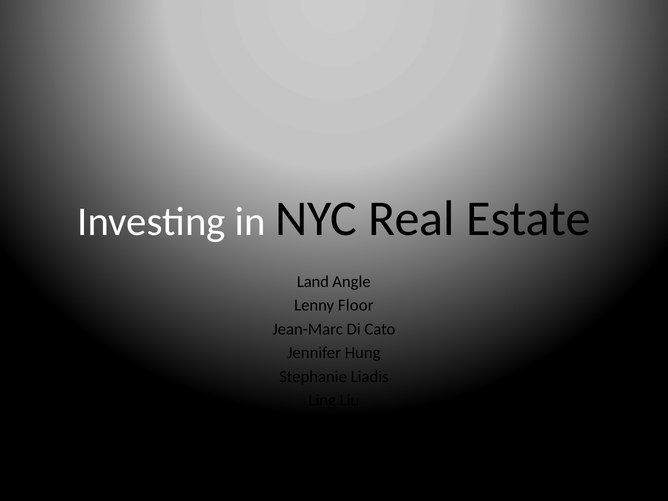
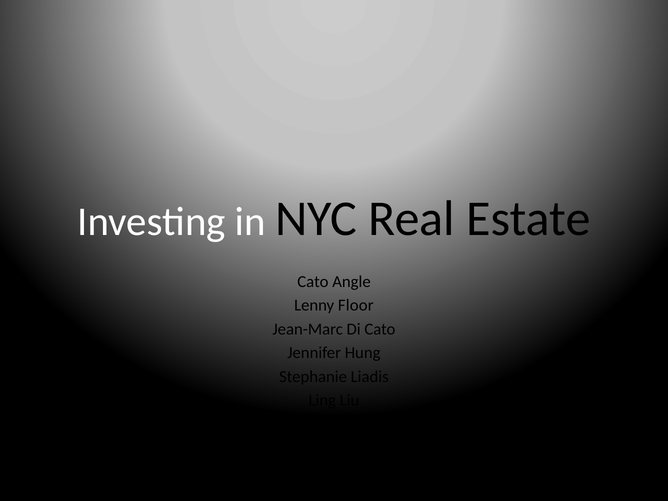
Land: Land -> Cato (313, 282)
